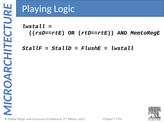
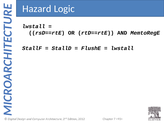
Playing: Playing -> Hazard (37, 9)
